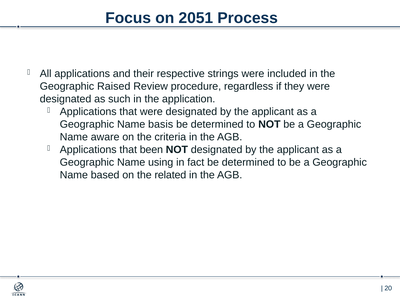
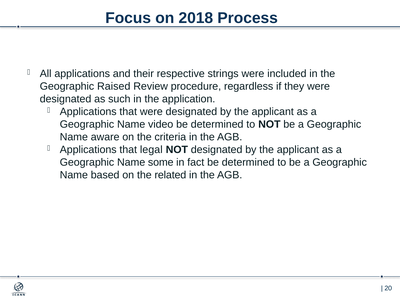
2051: 2051 -> 2018 (196, 18)
basis: basis -> video (161, 124)
been: been -> legal (151, 150)
using: using -> some (161, 162)
